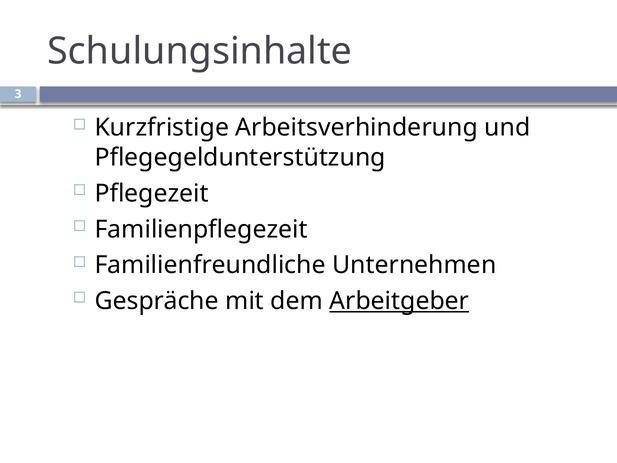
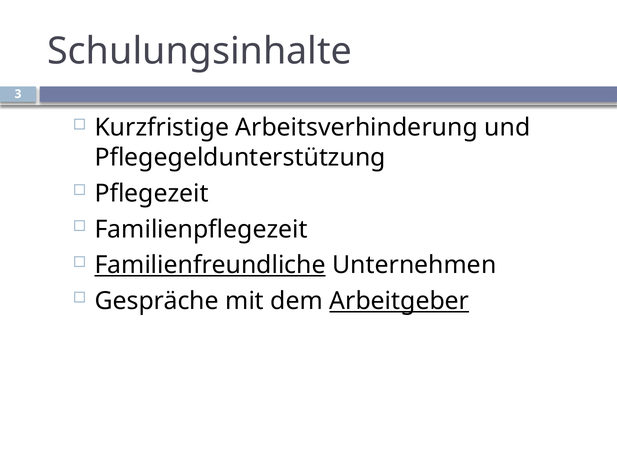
Familienfreundliche underline: none -> present (210, 265)
